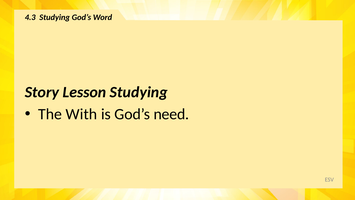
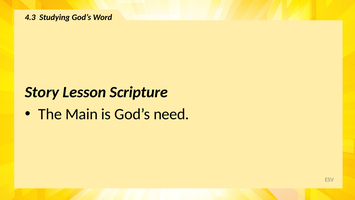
Lesson Studying: Studying -> Scripture (139, 92)
With: With -> Main (82, 114)
